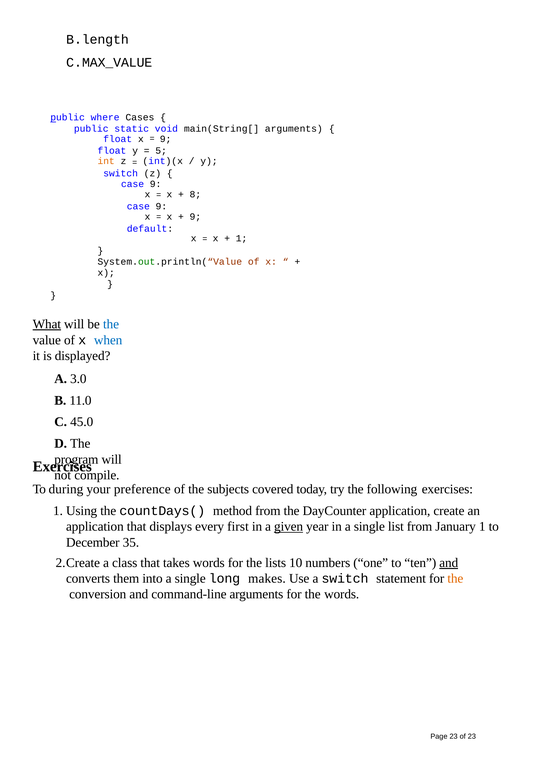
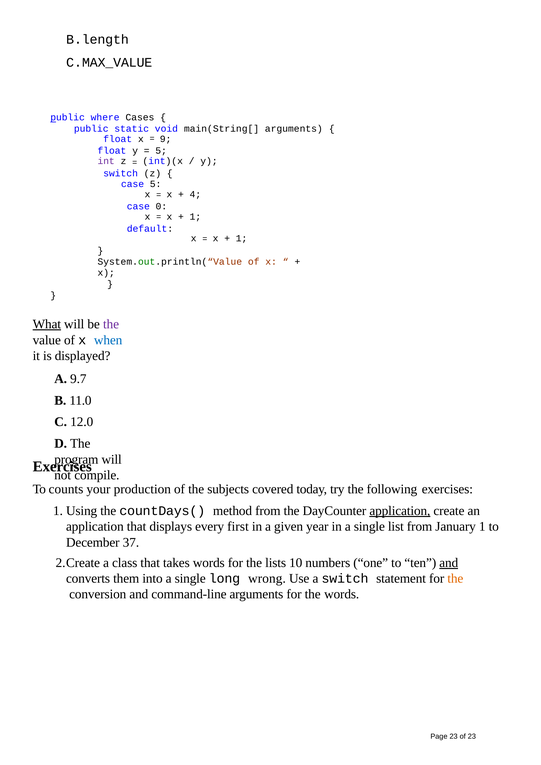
int colour: orange -> purple (106, 161)
9: 9 -> 5 (156, 184)
8: 8 -> 4 (195, 195)
9: 9 -> 0 (161, 207)
9: 9 -> 1 (195, 217)
the colour: blue -> purple (111, 324)
3.0: 3.0 -> 9.7 (78, 379)
45.0: 45.0 -> 12.0 (82, 422)
during: during -> counts (66, 490)
preference: preference -> production (142, 490)
application underline: none -> present (400, 511)
given underline: present -> none (289, 527)
35: 35 -> 37 (131, 543)
makes: makes -> wrong (267, 579)
